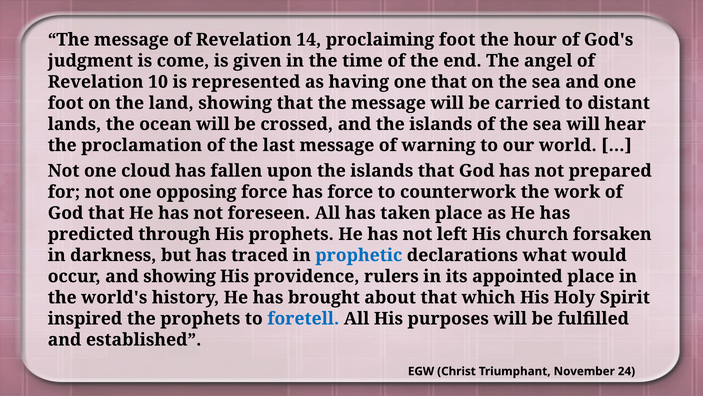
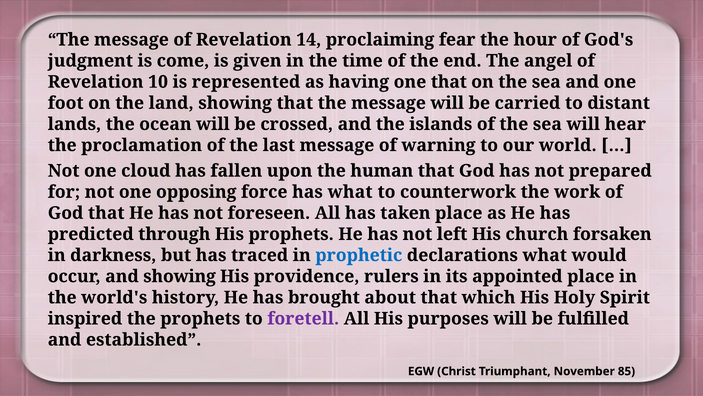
proclaiming foot: foot -> fear (457, 40)
upon the islands: islands -> human (382, 171)
has force: force -> what (350, 192)
foretell colour: blue -> purple (303, 318)
24: 24 -> 85 (626, 371)
